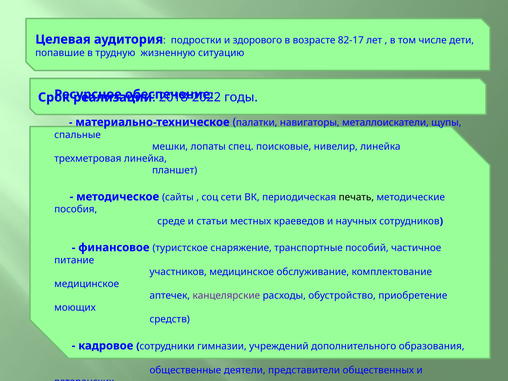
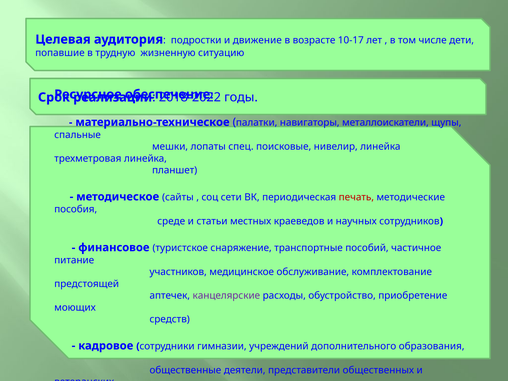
здорового: здорового -> движение (257, 40)
82-17: 82-17 -> 10-17 (351, 40)
печать colour: black -> red (356, 197)
медицинское: медицинское -> предстоящей (87, 284)
